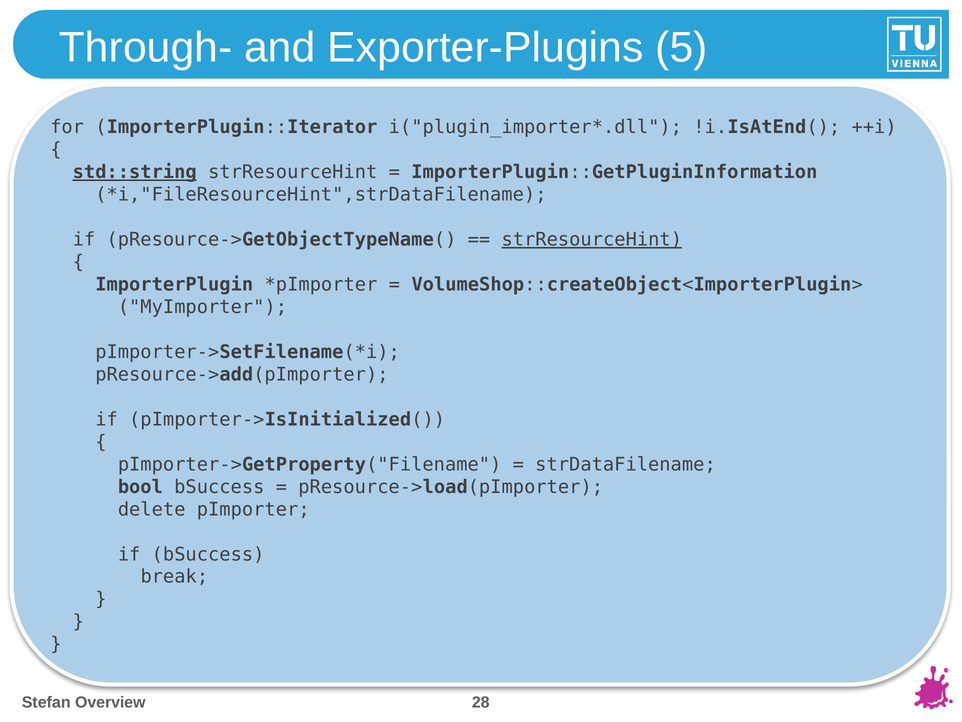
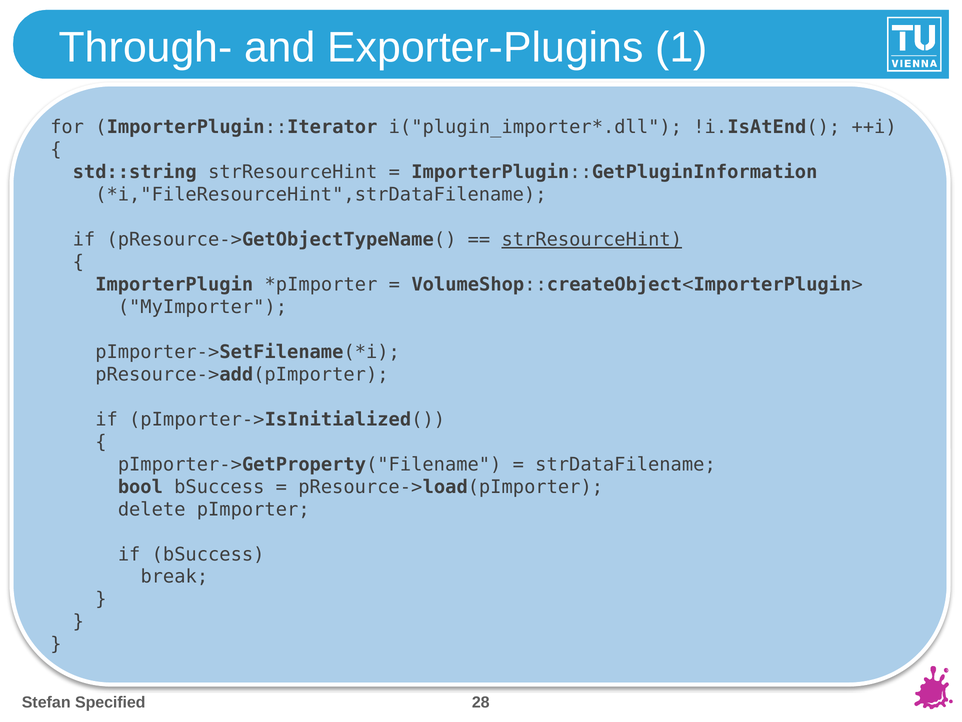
5: 5 -> 1 (682, 47)
std::string underline: present -> none (135, 172)
Overview: Overview -> Specified (110, 702)
